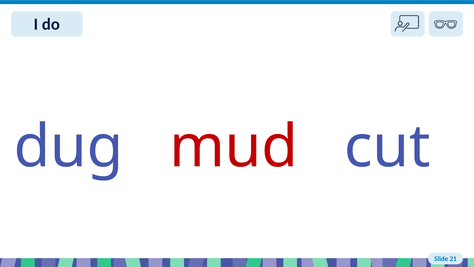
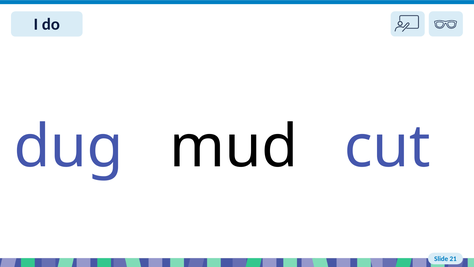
mud colour: red -> black (234, 147)
